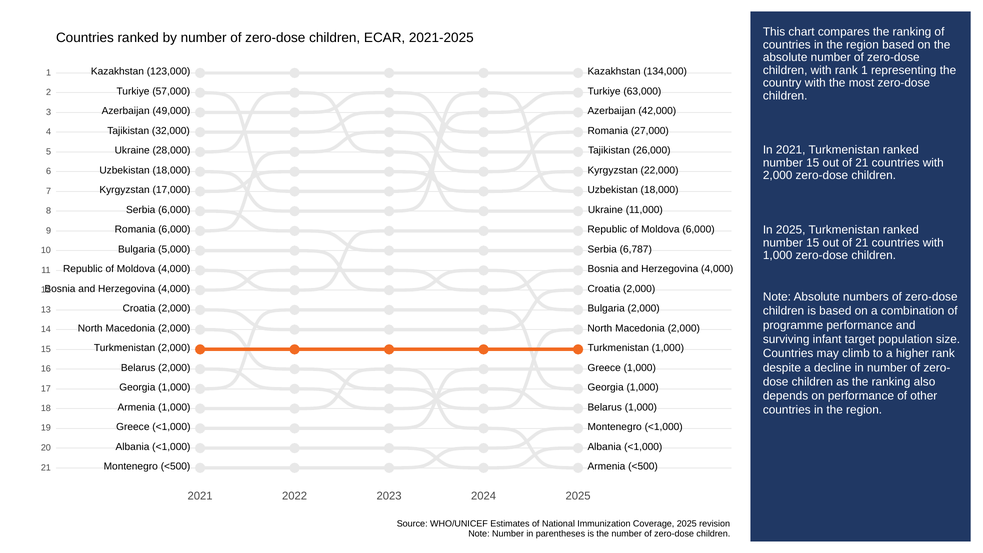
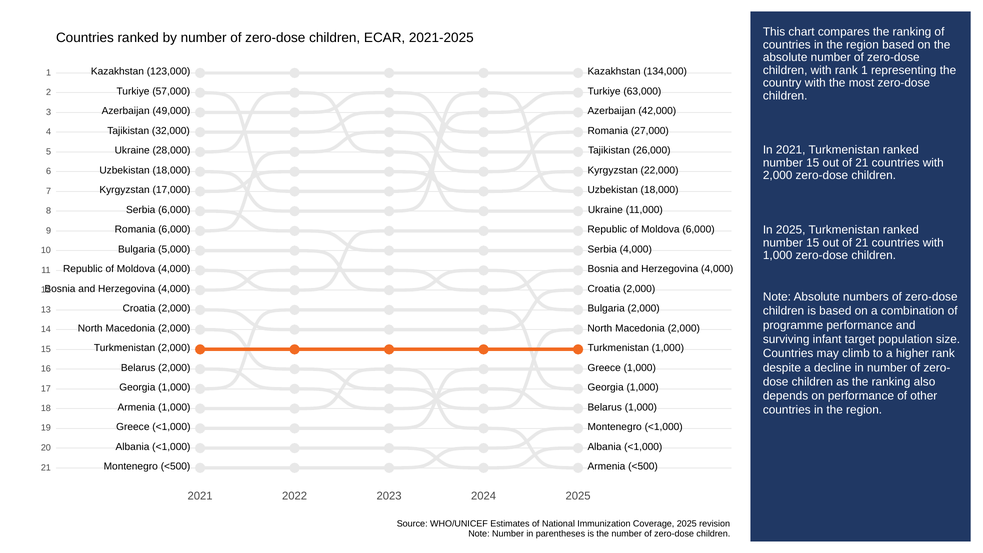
Serbia 6,787: 6,787 -> 4,000 (636, 249)
